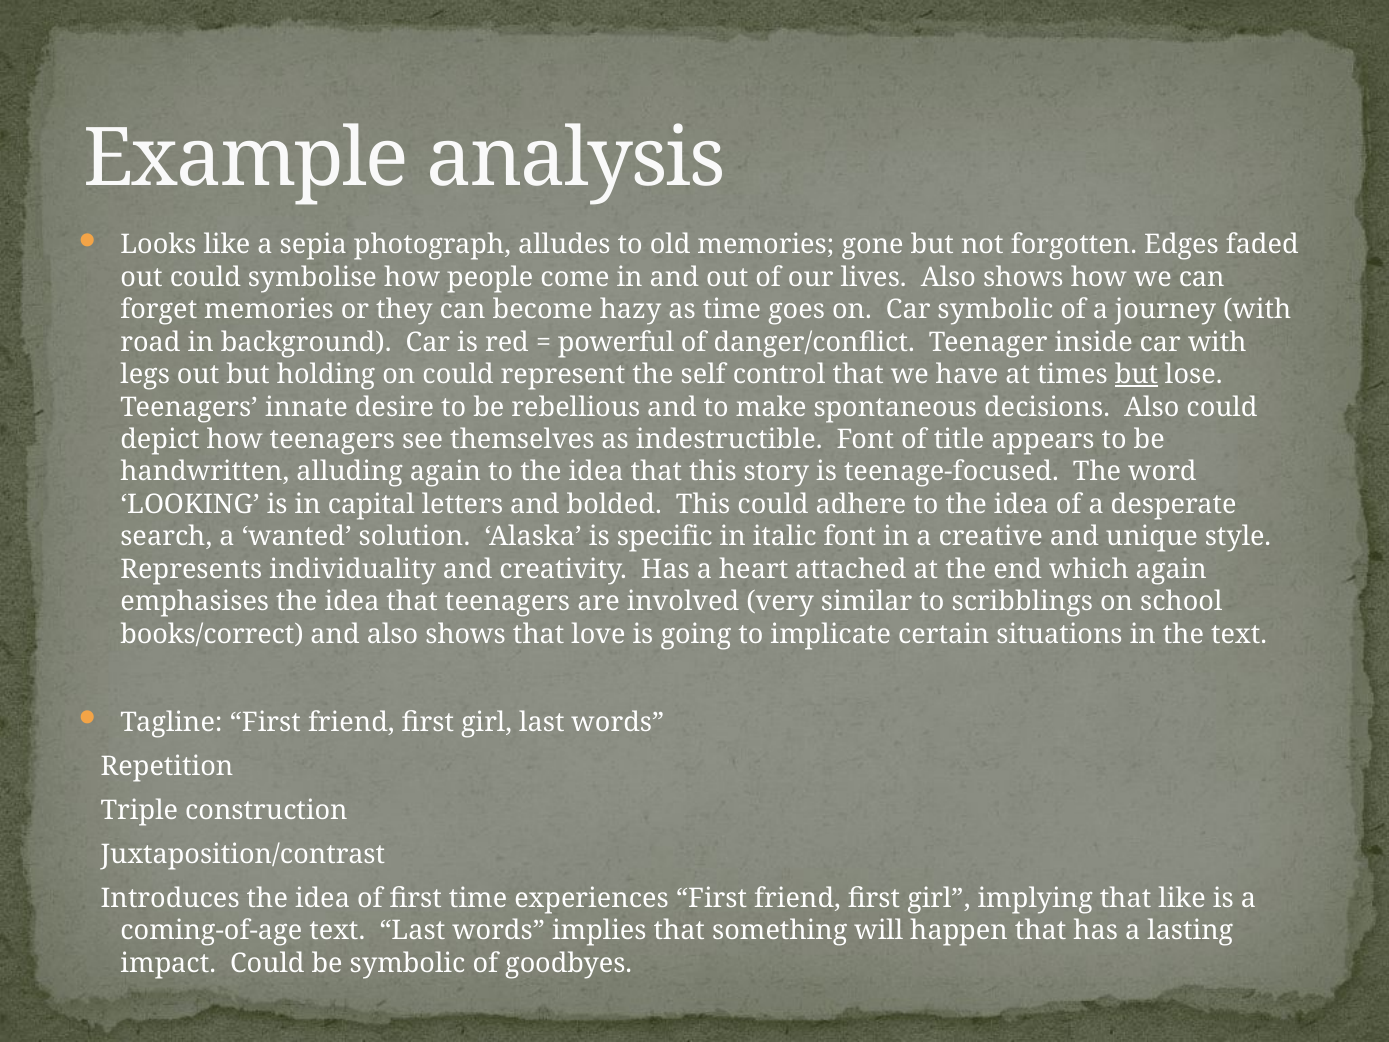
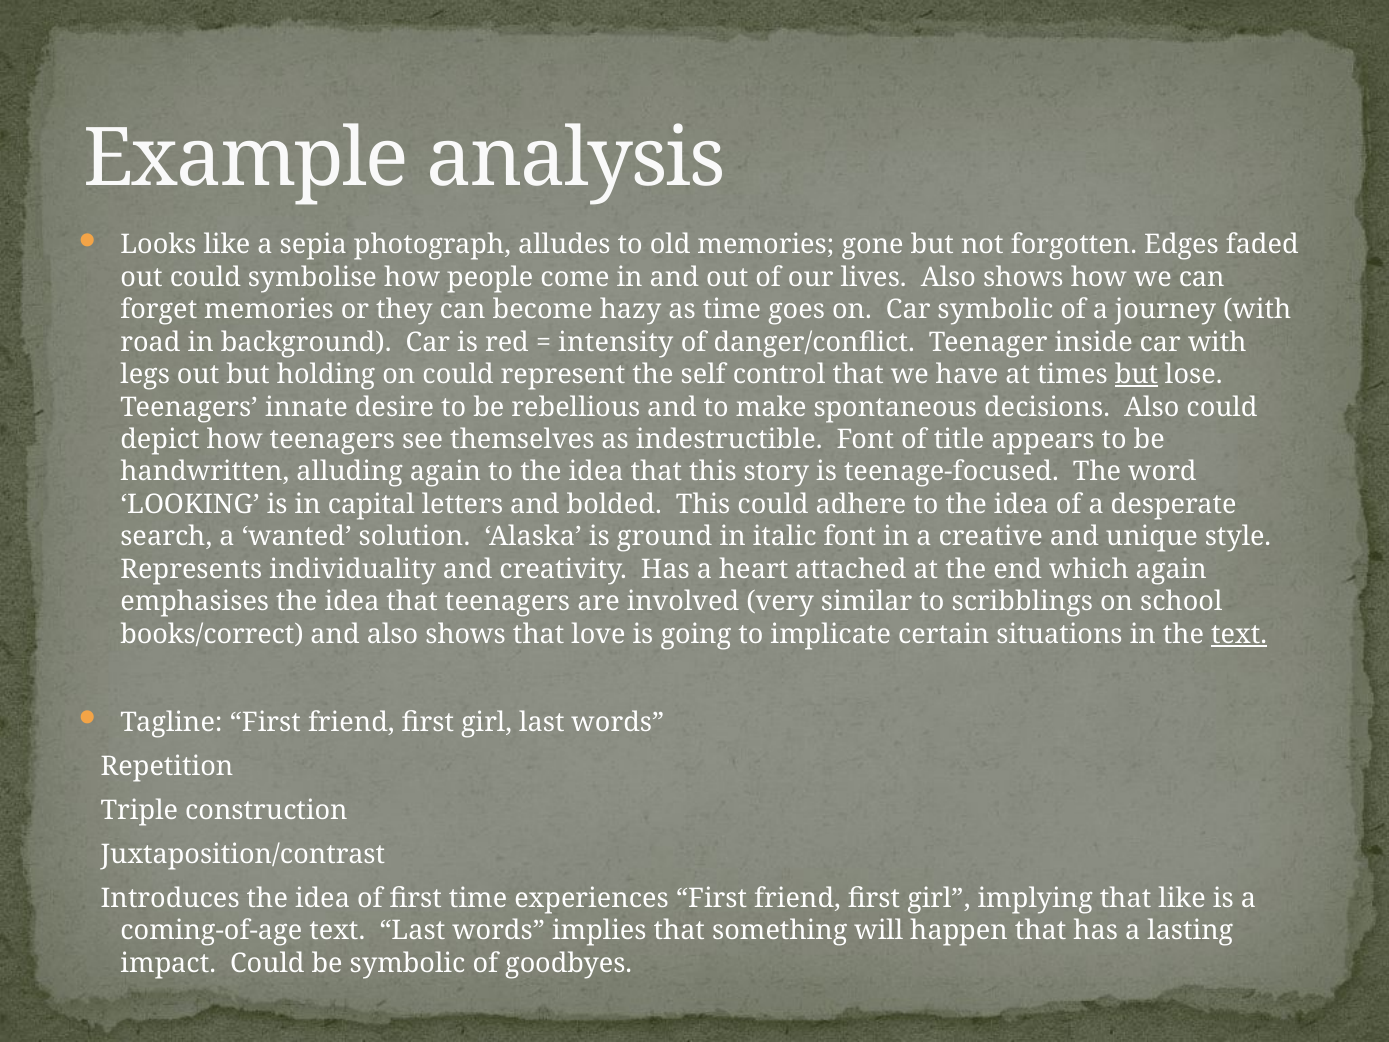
powerful: powerful -> intensity (616, 342)
specific: specific -> ground (665, 537)
text underline: none -> present (1239, 634)
